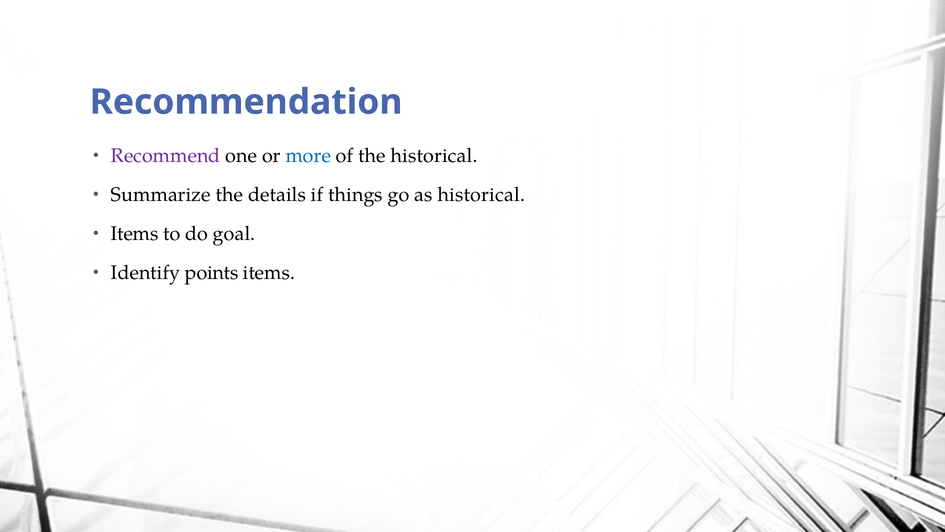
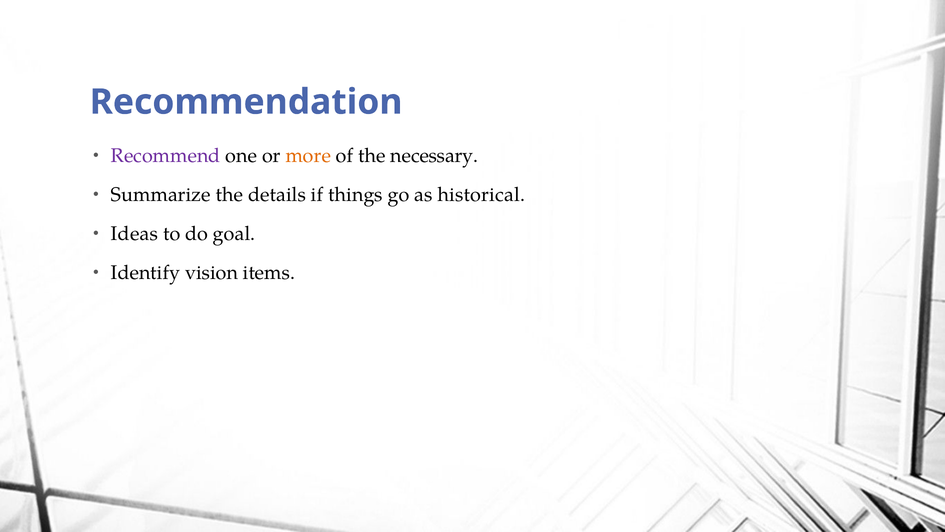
more colour: blue -> orange (308, 156)
the historical: historical -> necessary (434, 156)
Items: Items -> Ideas (135, 234)
points: points -> vision (212, 273)
